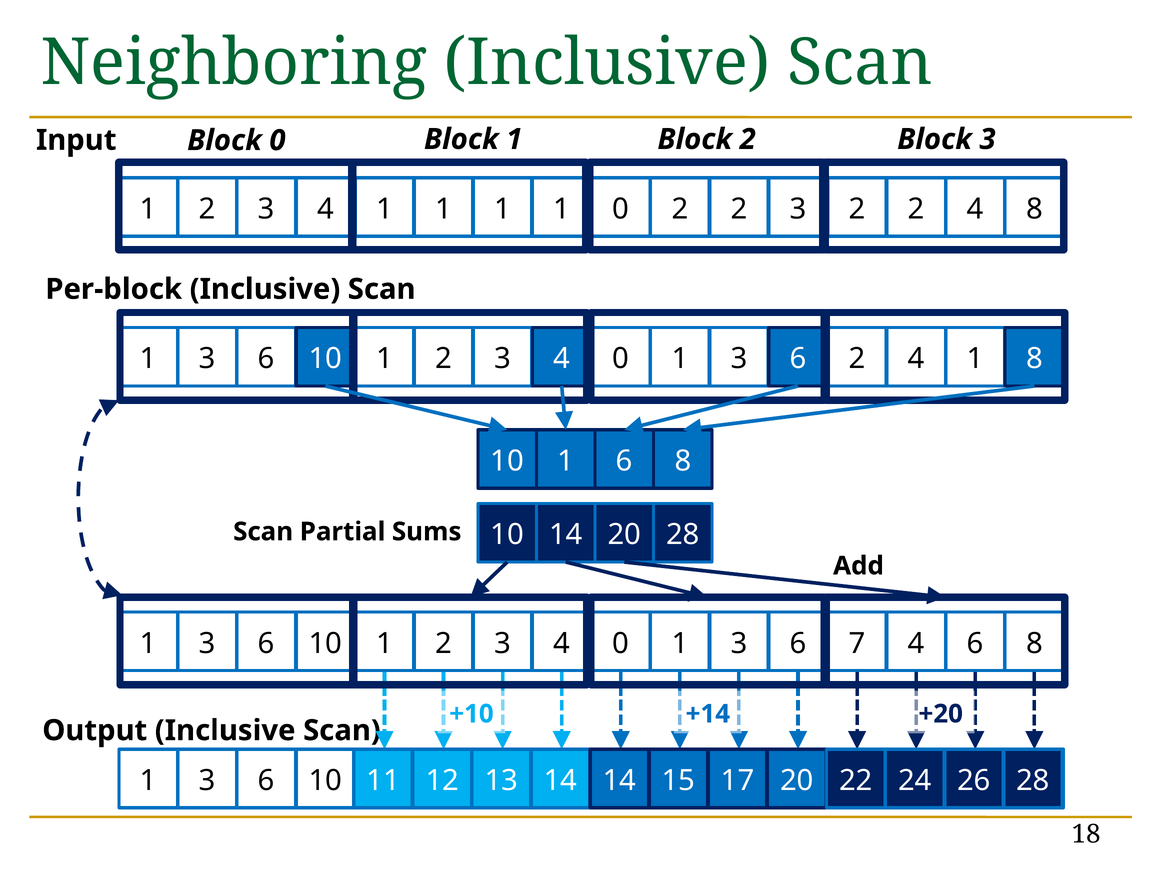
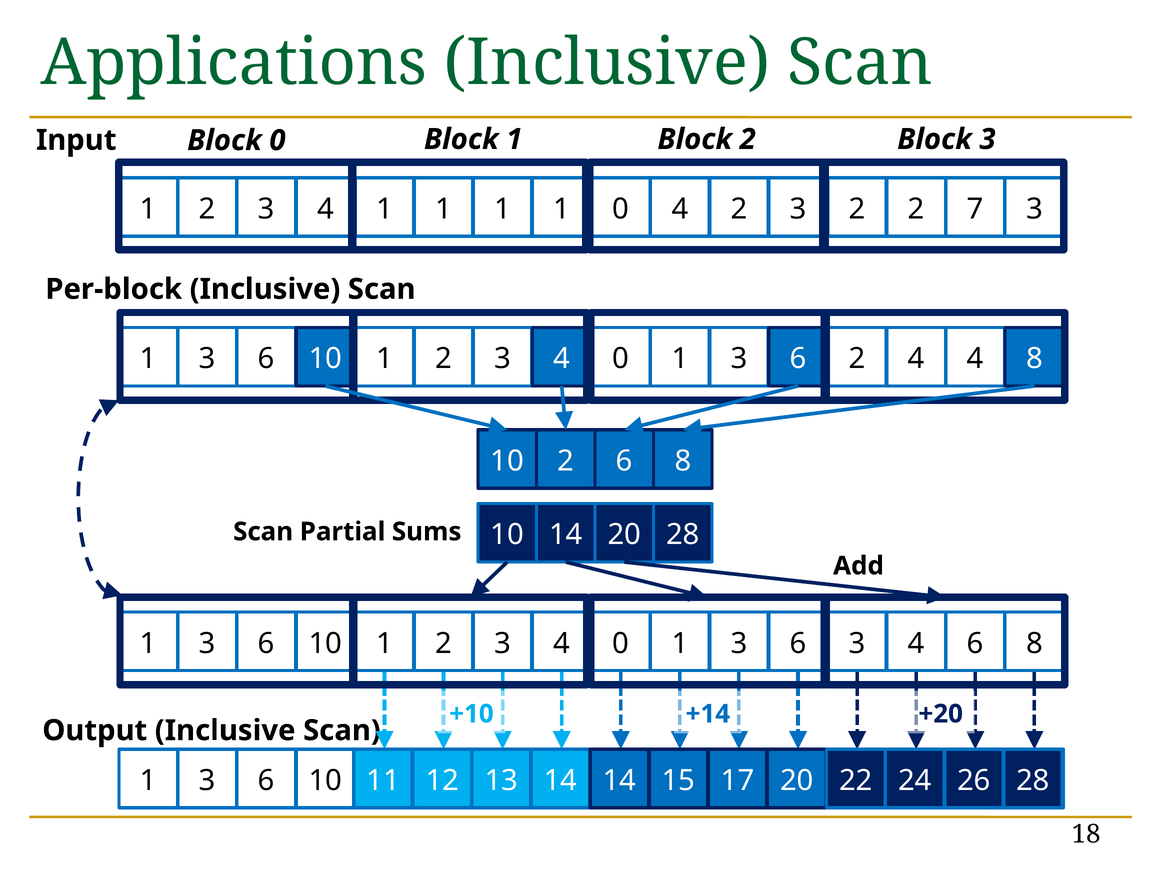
Neighboring: Neighboring -> Applications (234, 63)
0 2: 2 -> 4 (680, 209)
2 2 4: 4 -> 7 (975, 209)
8: 8 -> 3 (1034, 209)
1: 1 -> 4 (975, 359)
1: 1 -> 2 (566, 461)
6 7: 7 -> 3 (857, 644)
